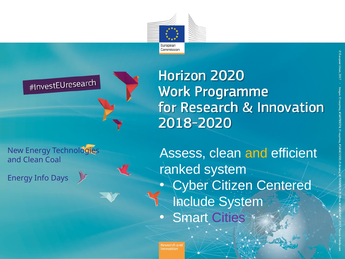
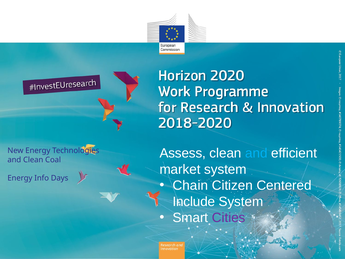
and colour: yellow -> light blue (256, 153)
ranked: ranked -> market (180, 169)
Cyber: Cyber -> Chain (190, 185)
